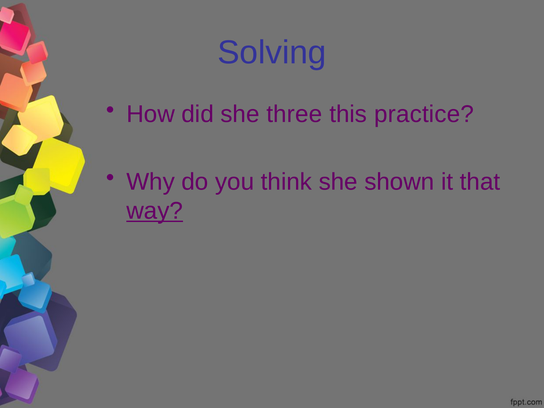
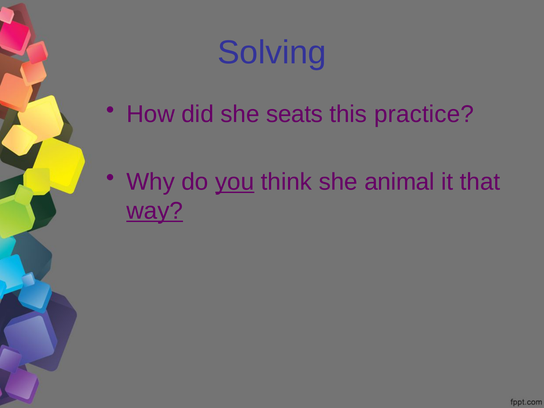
three: three -> seats (295, 114)
you underline: none -> present (235, 182)
shown: shown -> animal (399, 182)
